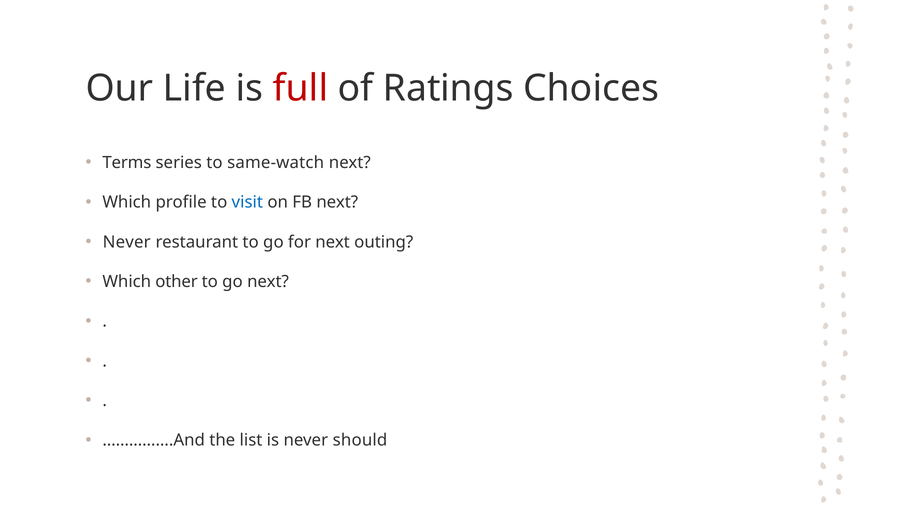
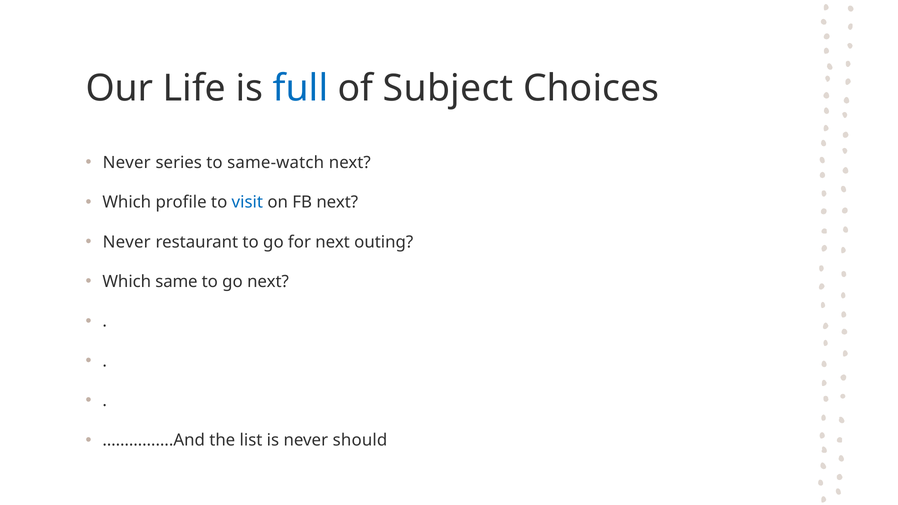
full colour: red -> blue (301, 88)
Ratings: Ratings -> Subject (448, 88)
Terms: Terms -> Never (127, 163)
other: other -> same (176, 282)
